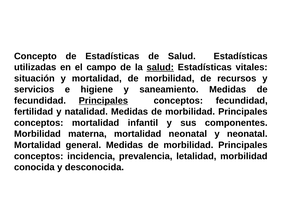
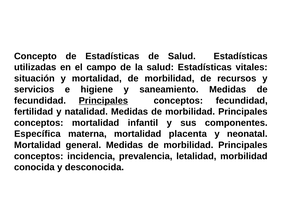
salud underline: present -> none (160, 67)
Morbilidad: Morbilidad -> Específica (37, 134)
mortalidad neonatal: neonatal -> placenta (188, 134)
